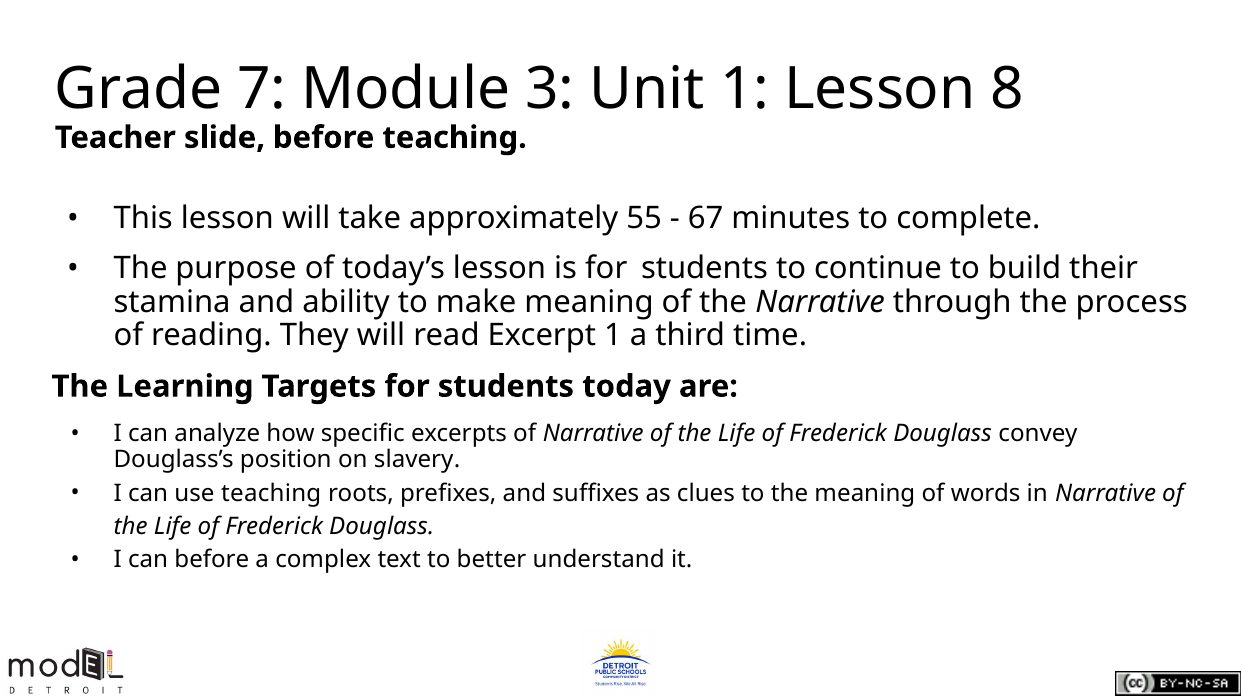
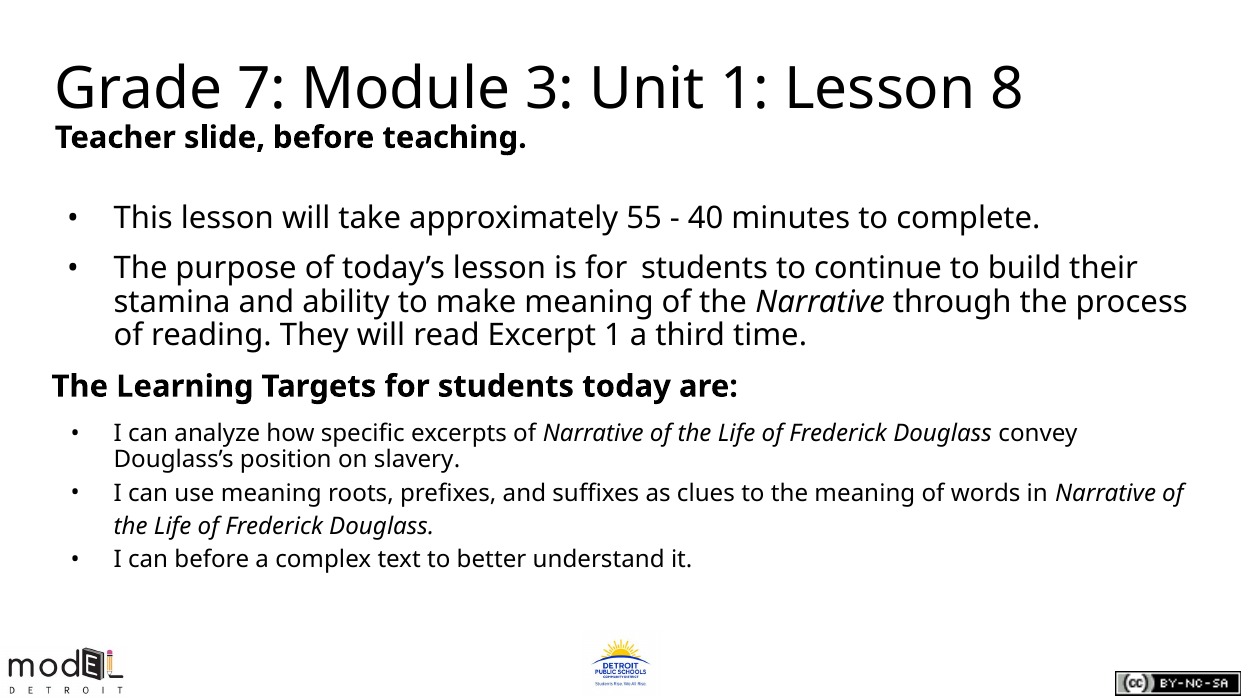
67: 67 -> 40 (706, 218)
use teaching: teaching -> meaning (271, 493)
